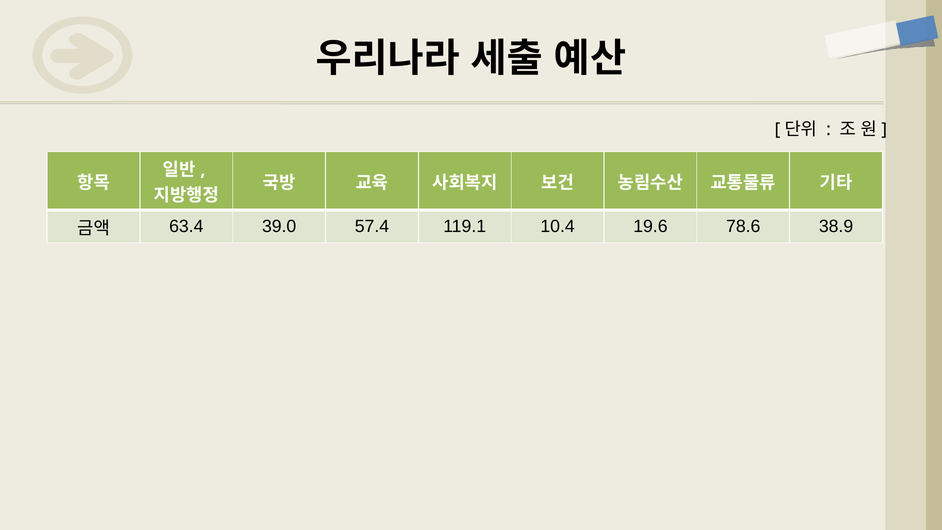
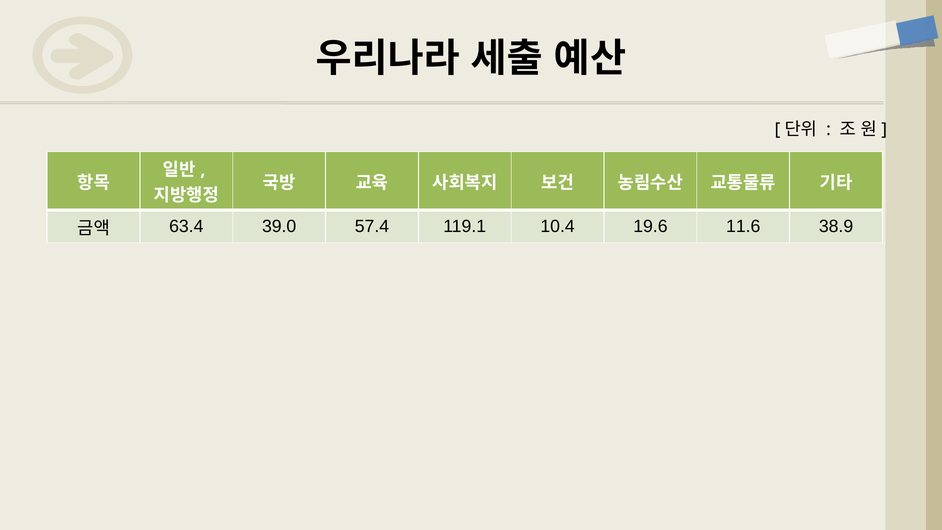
78.6: 78.6 -> 11.6 (743, 227)
